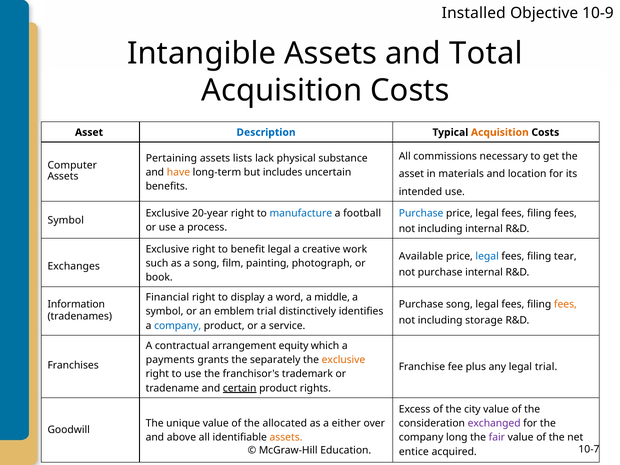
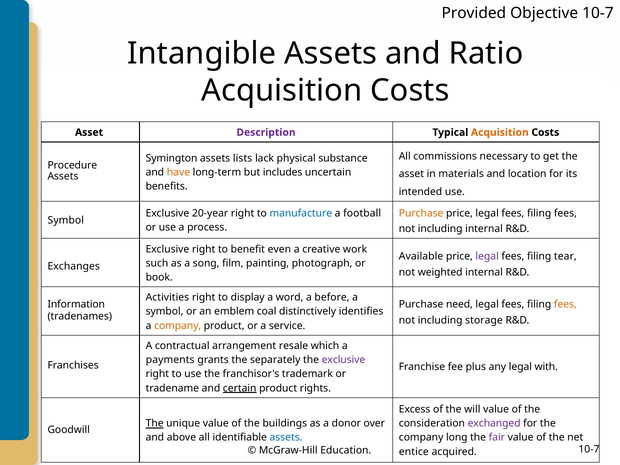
Installed: Installed -> Provided (474, 13)
Objective 10-9: 10-9 -> 10-7 (598, 13)
Total: Total -> Ratio (486, 53)
Description colour: blue -> purple (266, 132)
Pertaining: Pertaining -> Symington (172, 158)
Computer: Computer -> Procedure (72, 165)
Purchase colour: blue -> orange (421, 213)
benefit legal: legal -> even (279, 249)
legal colour: blue -> purple (487, 256)
not purchase: purchase -> weighted (440, 272)
Financial: Financial -> Activities (167, 298)
middle: middle -> before (332, 298)
Purchase song: song -> need (459, 305)
emblem trial: trial -> coal (267, 312)
company colour: blue -> orange (178, 326)
equity: equity -> resale (294, 346)
exclusive colour: orange -> purple (343, 360)
legal trial: trial -> with (546, 367)
city: city -> will (472, 409)
The underline: none -> present (155, 424)
allocated: allocated -> buildings (285, 424)
either: either -> donor (346, 424)
assets colour: orange -> blue (286, 438)
